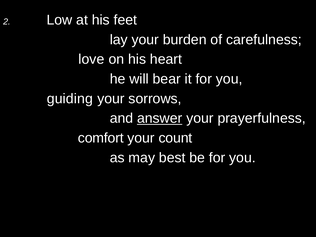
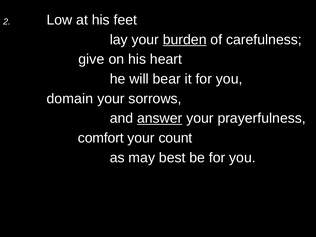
burden underline: none -> present (185, 40)
love: love -> give (91, 59)
guiding: guiding -> domain (70, 99)
